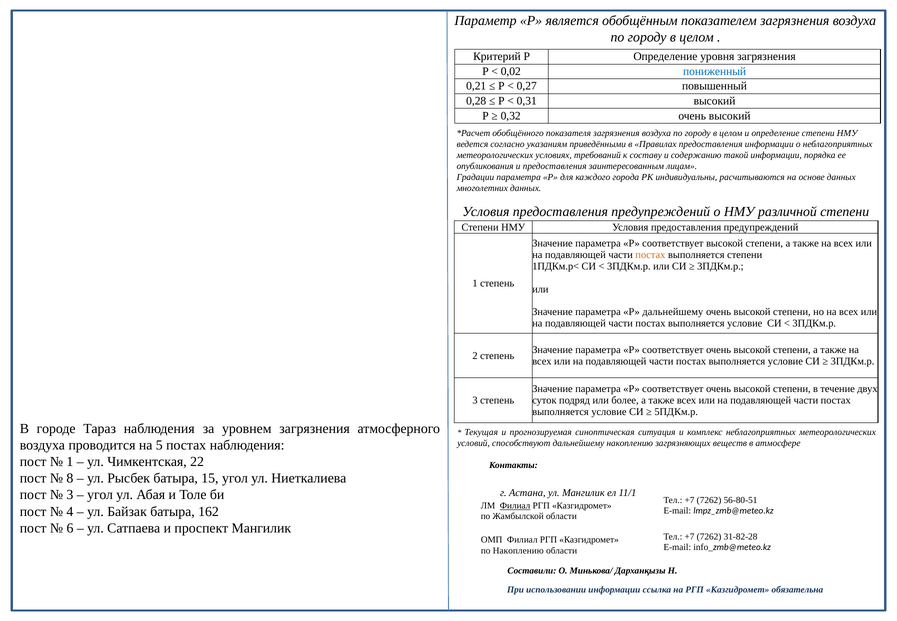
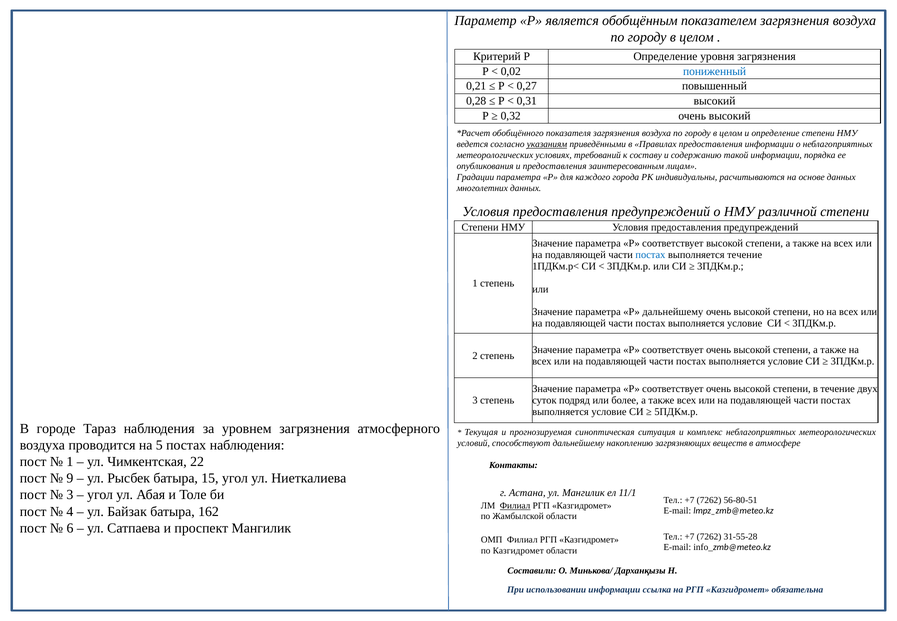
указаниям underline: none -> present (547, 144)
постах colour: orange -> blue (650, 255)
выполняется степени: степени -> течение (745, 255)
8: 8 -> 9 (70, 478)
31-82-28: 31-82-28 -> 31-55-28 (741, 536)
по Накоплению: Накоплению -> Казгидромет (518, 551)
